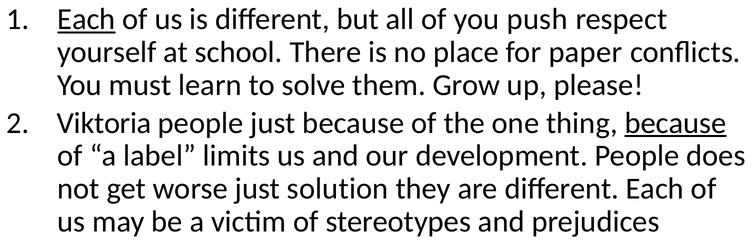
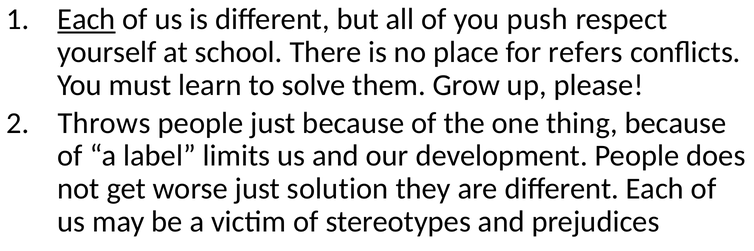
paper: paper -> refers (585, 52)
Viktoria: Viktoria -> Throws (104, 123)
because underline: present -> none (676, 123)
